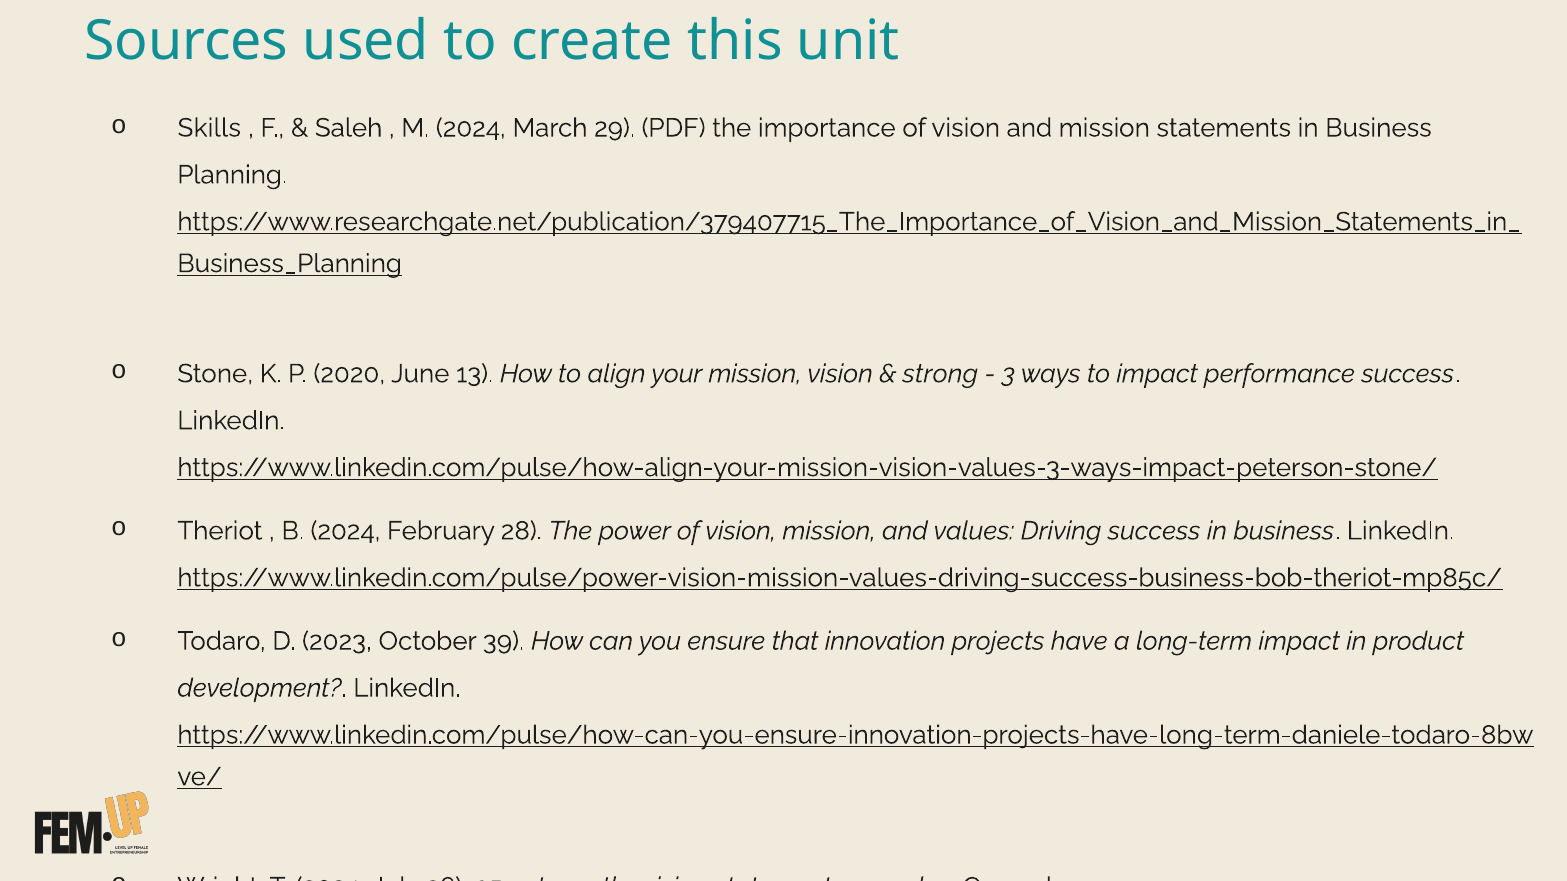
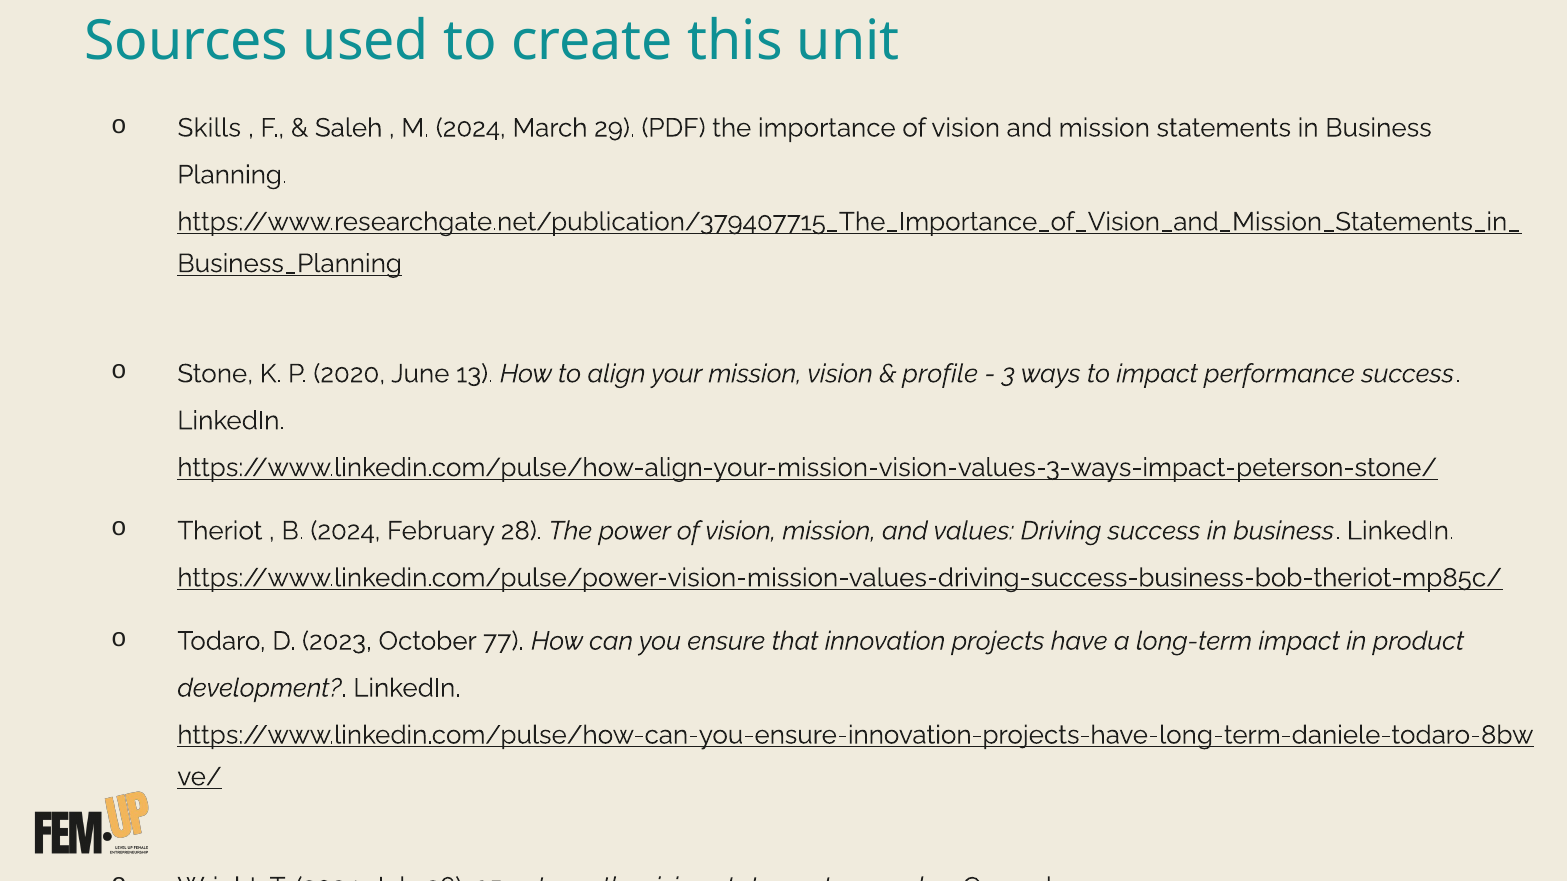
strong: strong -> profile (940, 374)
39: 39 -> 77 (503, 641)
